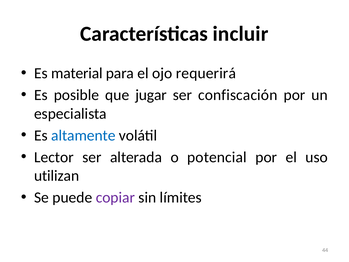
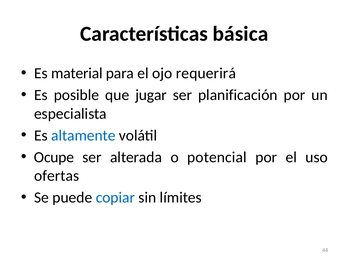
incluir: incluir -> básica (240, 34)
confiscación: confiscación -> planificación (238, 95)
Lector: Lector -> Ocupe (54, 157)
utilizan: utilizan -> ofertas (57, 176)
copiar colour: purple -> blue (115, 197)
